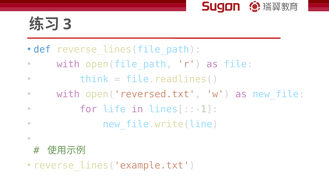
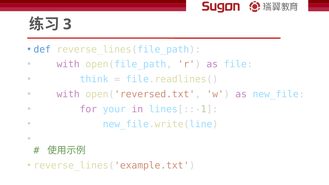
life: life -> your (114, 109)
